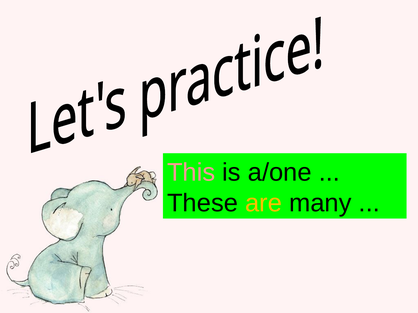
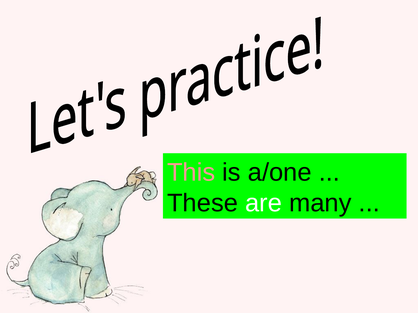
are colour: yellow -> white (264, 203)
